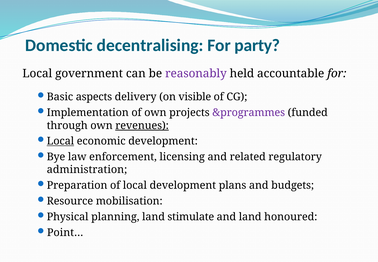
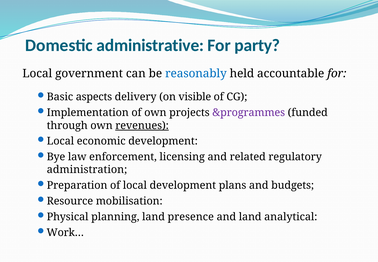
decentralising: decentralising -> administrative (150, 45)
reasonably colour: purple -> blue (196, 74)
Local underline: present -> none (60, 141)
stimulate: stimulate -> presence (191, 217)
honoured: honoured -> analytical (291, 217)
Point…: Point… -> Work… (65, 232)
